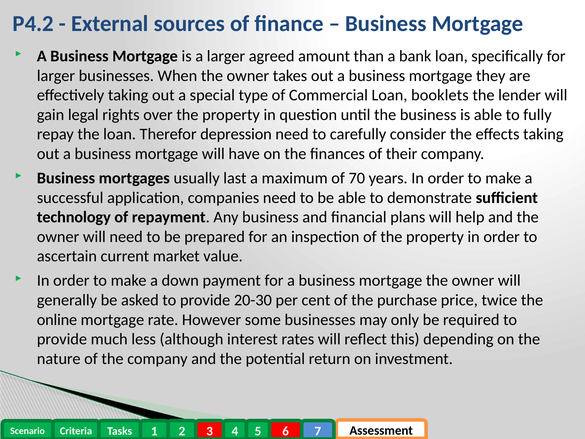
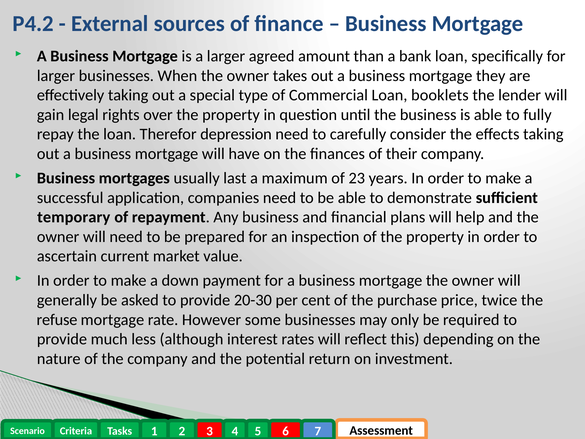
70: 70 -> 23 (357, 178)
technology: technology -> temporary (74, 217)
online: online -> refuse (57, 319)
